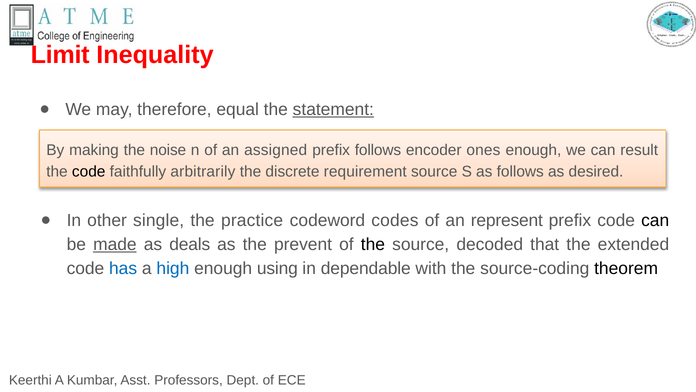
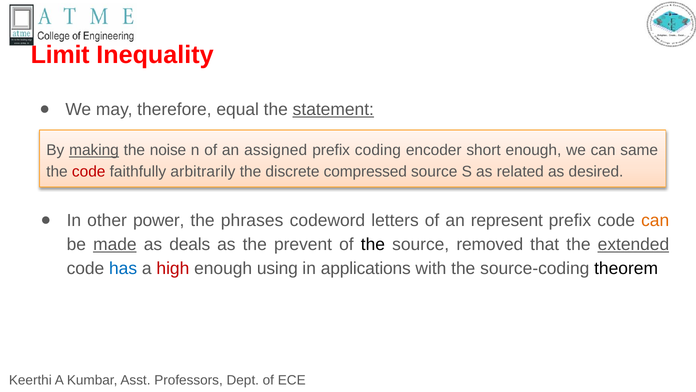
making underline: none -> present (94, 150)
prefix follows: follows -> coding (378, 150)
ones: ones -> short (484, 150)
result: result -> same (639, 150)
code colour: black -> red (89, 171)
requirement: requirement -> compressed (365, 171)
as follows: follows -> related (520, 171)
single: single -> power (159, 220)
practice: practice -> phrases (252, 220)
codes: codes -> letters (395, 220)
can colour: black -> orange (655, 220)
decoded: decoded -> removed (490, 244)
extended underline: none -> present (633, 244)
high colour: blue -> red (173, 268)
dependable: dependable -> applications (366, 268)
